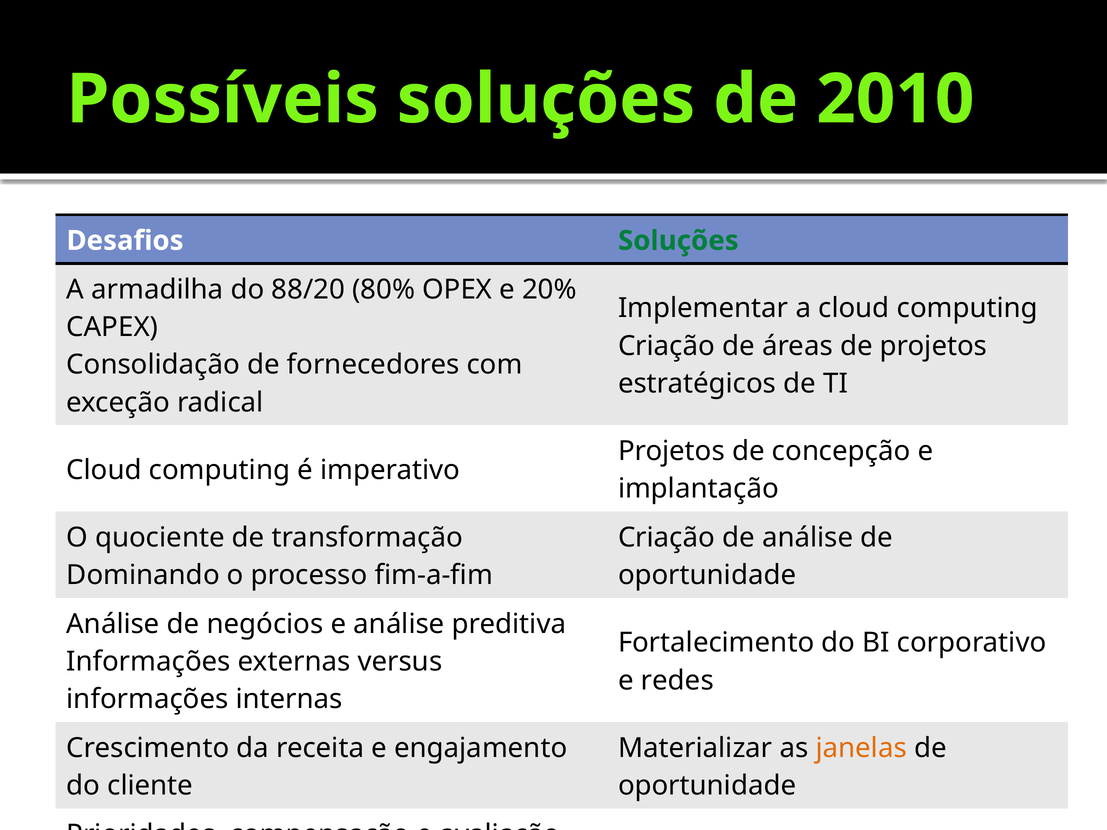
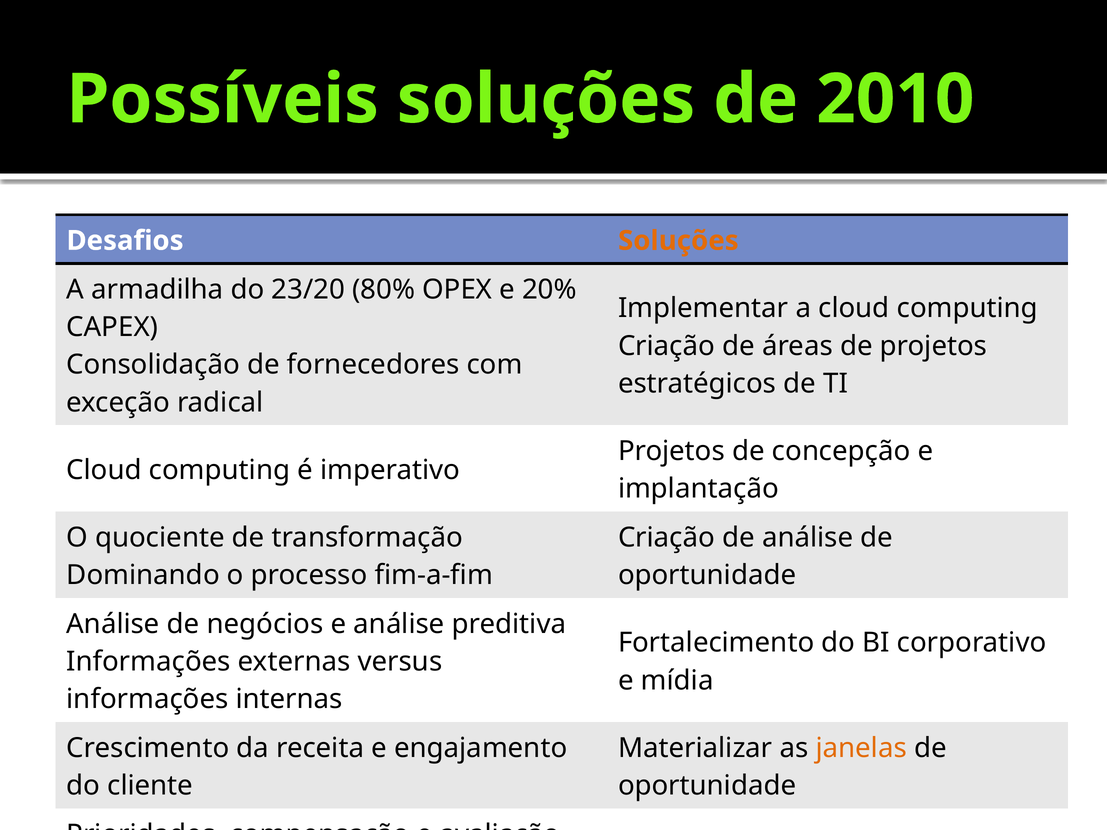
Soluções colour: green -> orange (678, 241)
88/20: 88/20 -> 23/20 (308, 290)
redes: redes -> mídia (677, 681)
